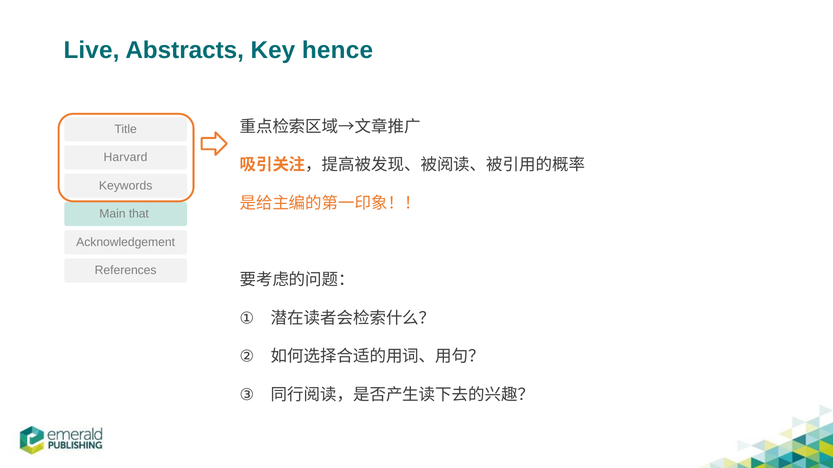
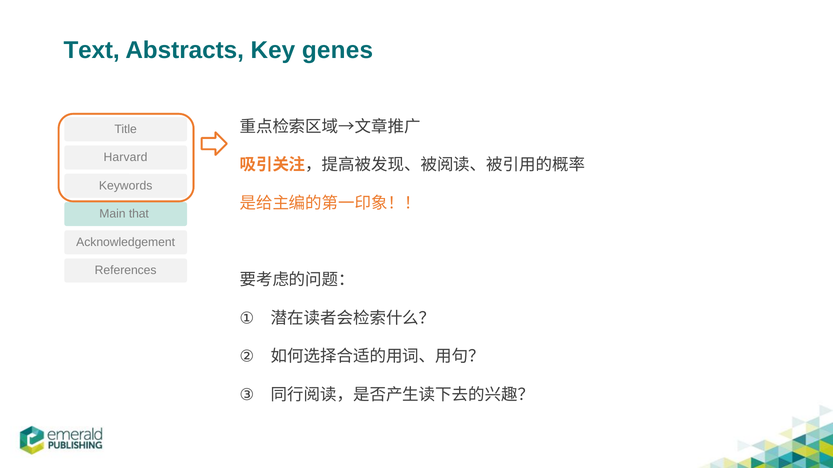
Live: Live -> Text (92, 50)
hence: hence -> genes (337, 50)
